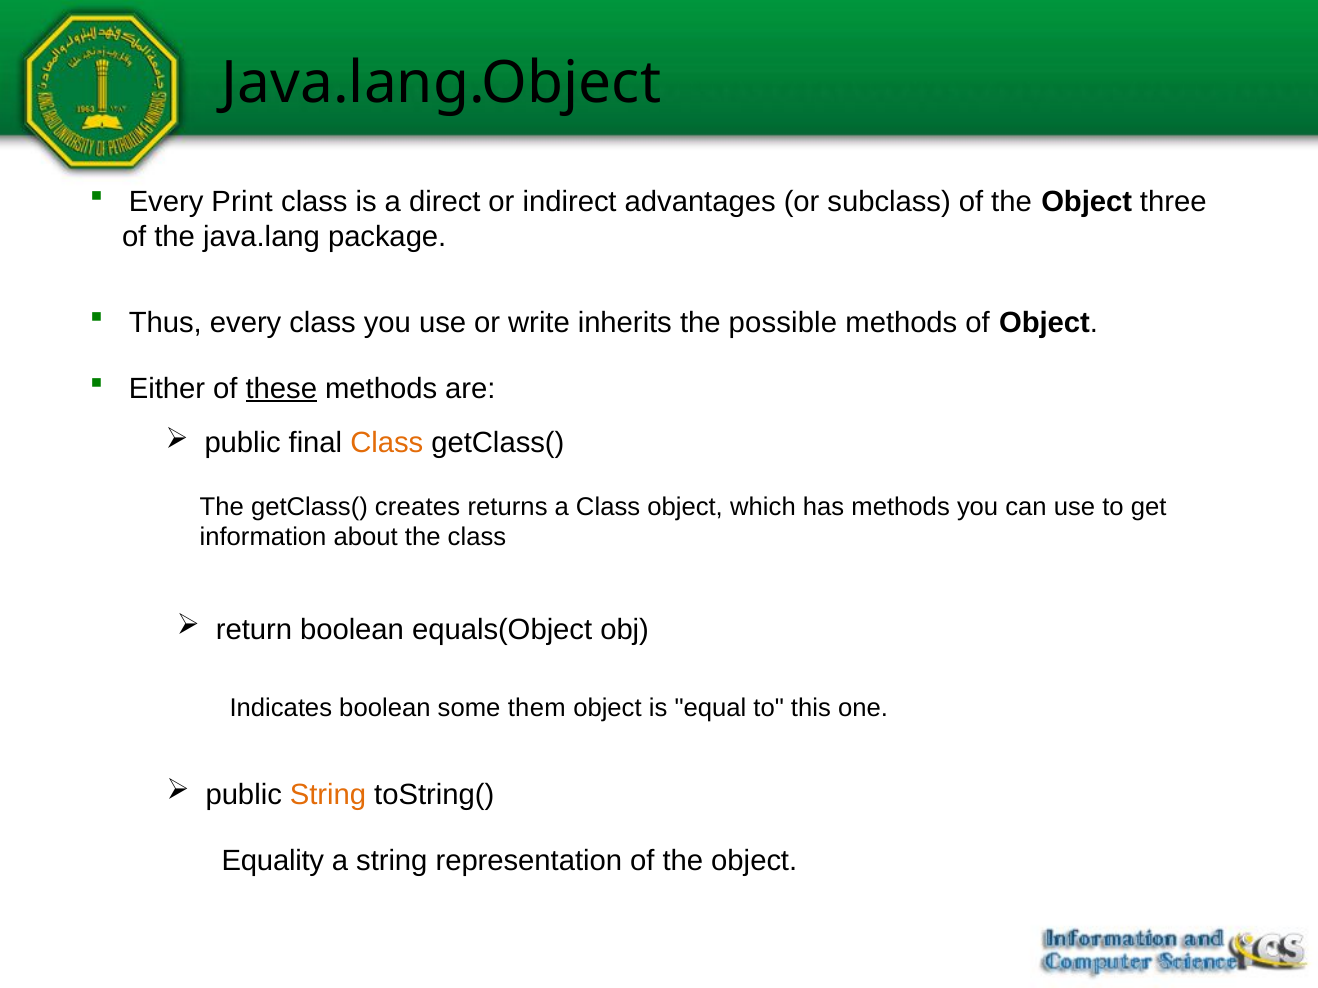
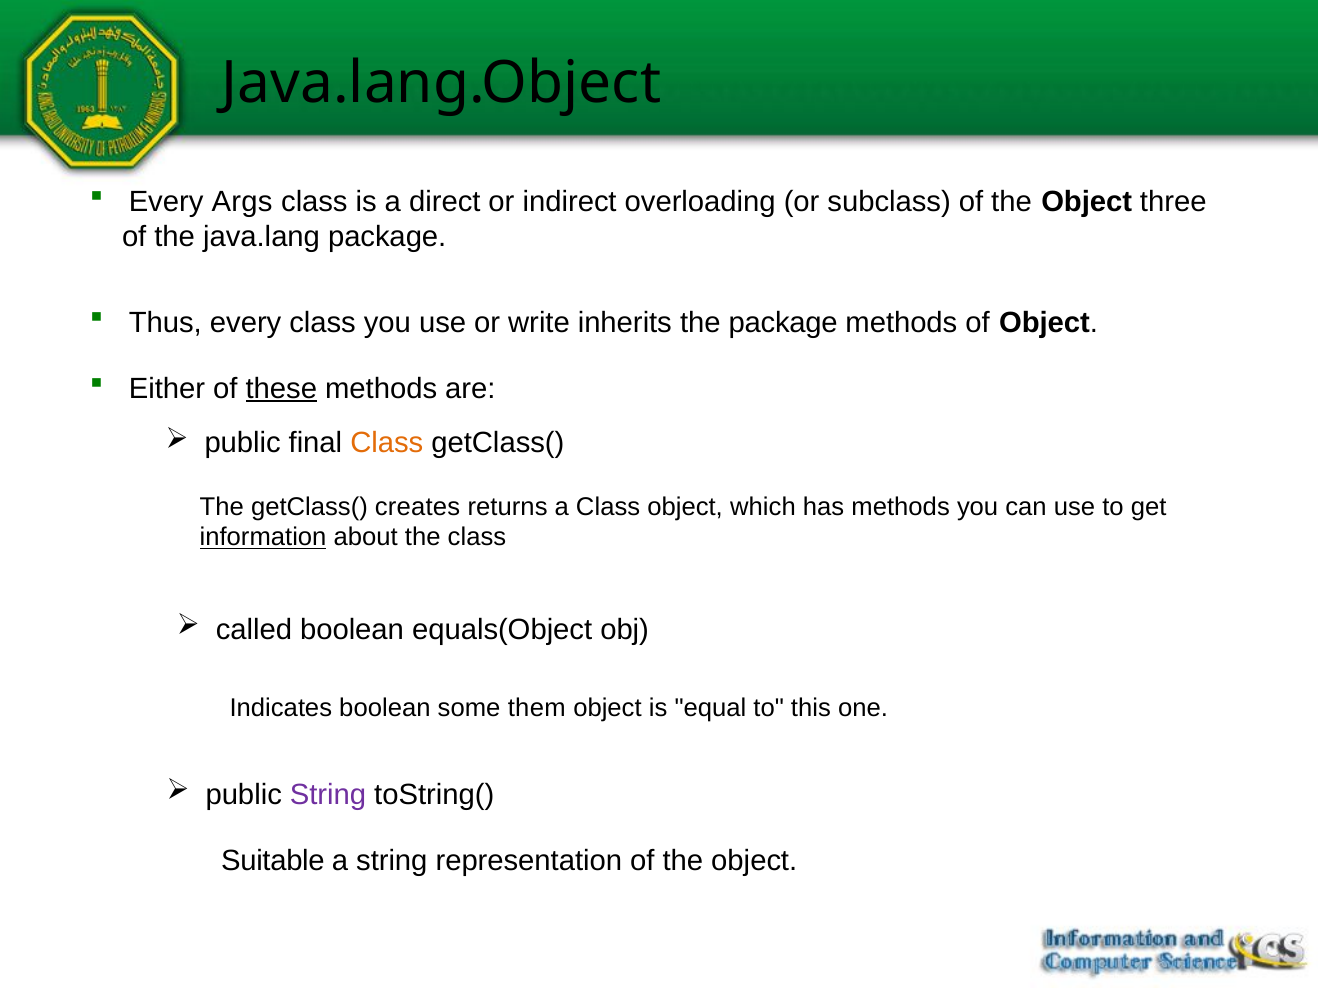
Print: Print -> Args (242, 202)
advantages: advantages -> overloading (700, 202)
the possible: possible -> package (783, 323)
information underline: none -> present (263, 538)
return: return -> called (254, 630)
String colour: orange -> purple (328, 795)
Equality: Equality -> Suitable (273, 861)
